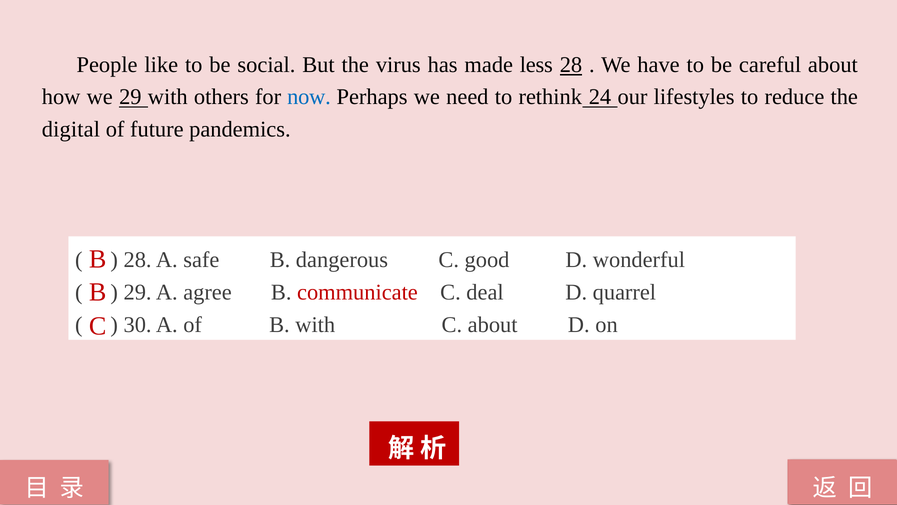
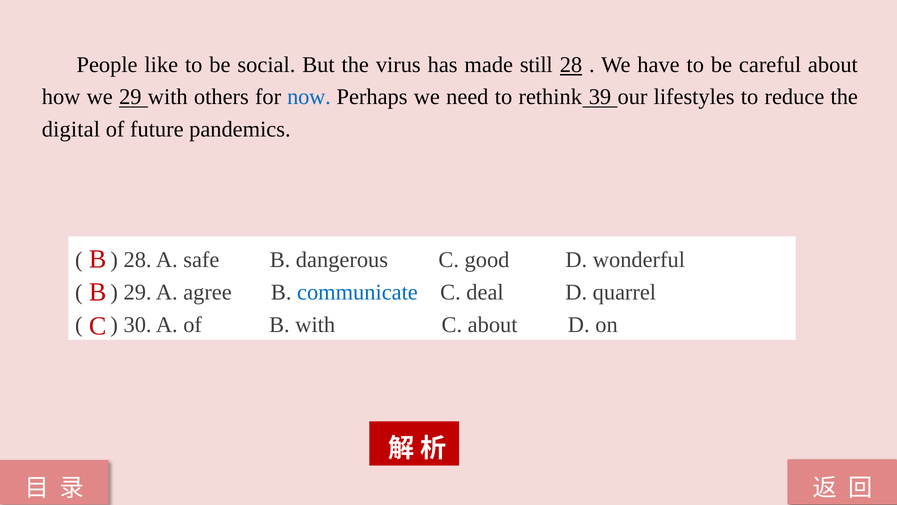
less: less -> still (536, 65)
24: 24 -> 39 (600, 97)
communicate colour: red -> blue (357, 292)
